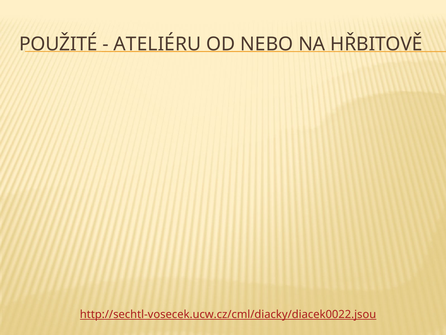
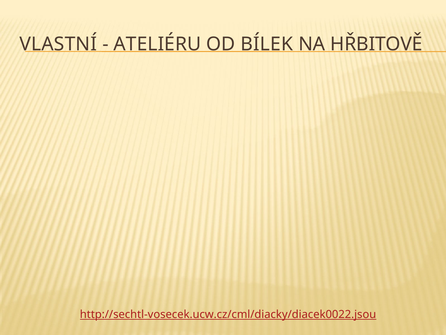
POUŽITÉ: POUŽITÉ -> VLASTNÍ (58, 44)
NEBO: NEBO -> BÍLEK (267, 44)
